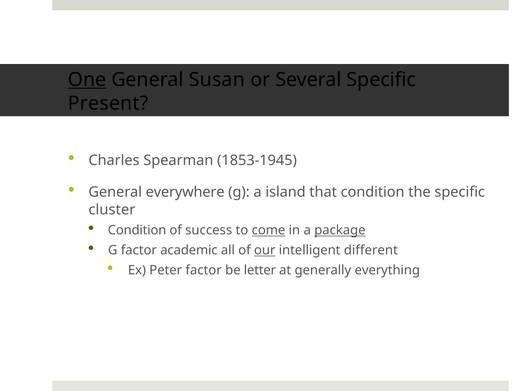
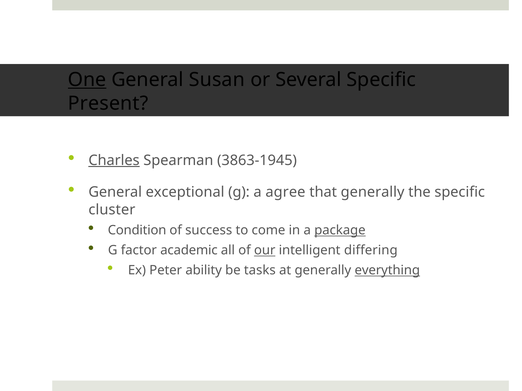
Charles underline: none -> present (114, 161)
1853-1945: 1853-1945 -> 3863-1945 (257, 161)
everywhere: everywhere -> exceptional (185, 192)
island: island -> agree (285, 192)
that condition: condition -> generally (373, 192)
come underline: present -> none (269, 231)
different: different -> differing (371, 251)
Peter factor: factor -> ability (204, 271)
letter: letter -> tasks (260, 271)
everything underline: none -> present (387, 271)
